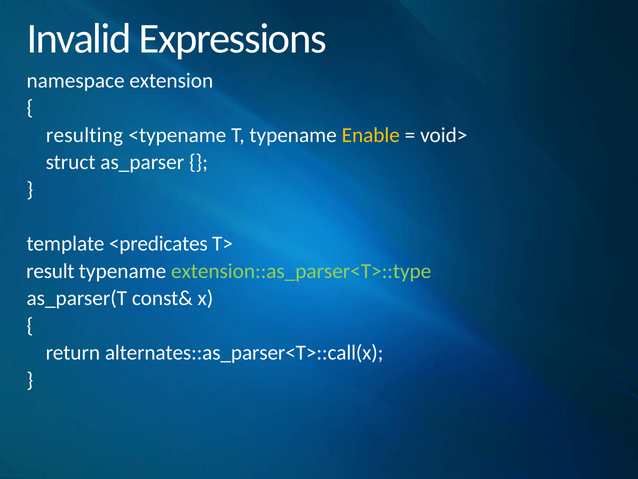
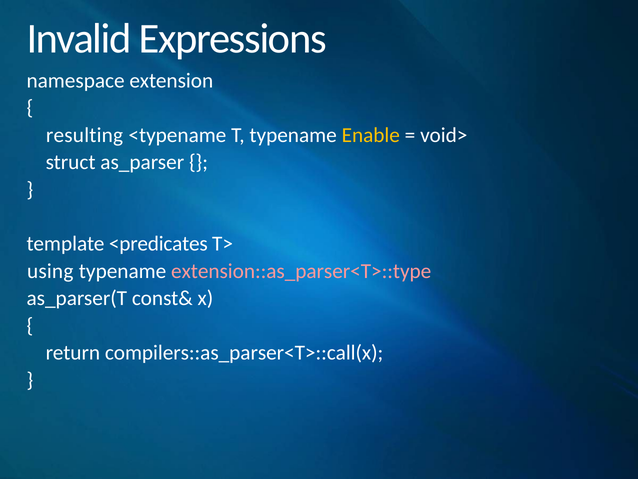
result: result -> using (50, 271)
extension::as_parser<T>::type colour: light green -> pink (301, 271)
alternates::as_parser<T>::call(x: alternates::as_parser<T>::call(x -> compilers::as_parser<T>::call(x (244, 353)
